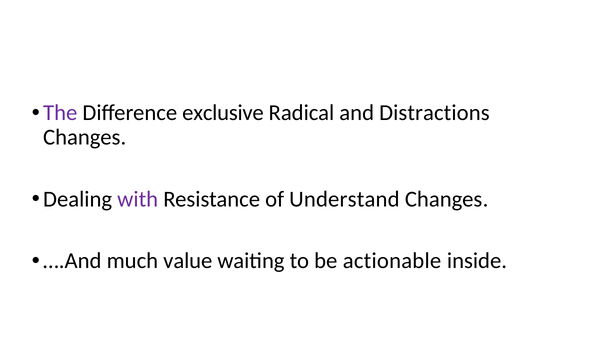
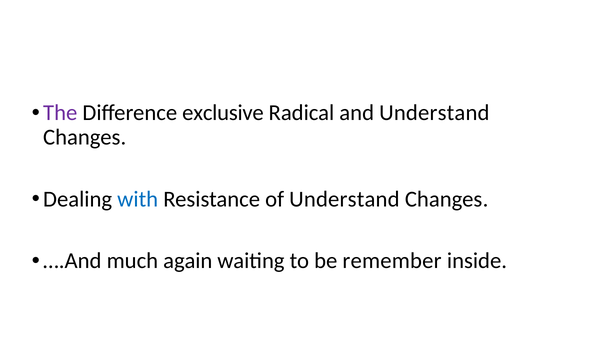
and Distractions: Distractions -> Understand (434, 113)
with colour: purple -> blue (138, 199)
value: value -> again (188, 260)
actionable: actionable -> remember (392, 260)
